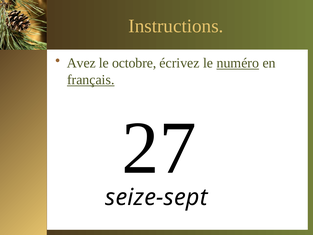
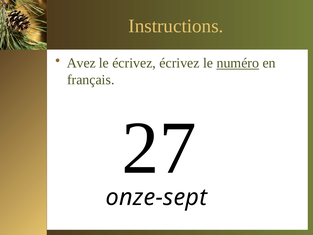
le octobre: octobre -> écrivez (134, 63)
français underline: present -> none (91, 80)
seize-sept: seize-sept -> onze-sept (156, 197)
